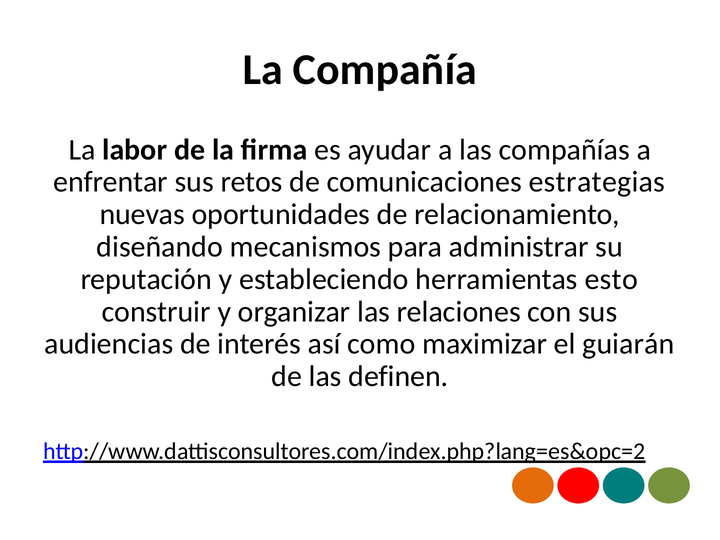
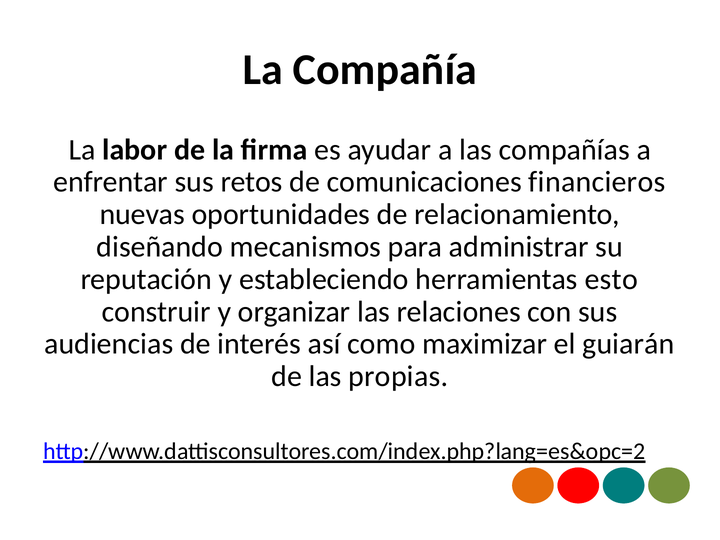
estrategias: estrategias -> financieros (597, 182)
definen: definen -> propias (398, 376)
